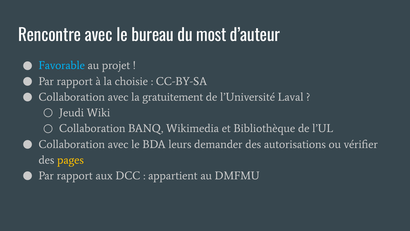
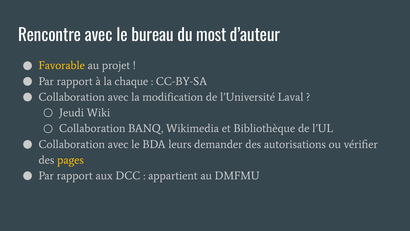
Favorable colour: light blue -> yellow (62, 65)
choisie: choisie -> chaque (131, 81)
gratuitement: gratuitement -> modification (173, 97)
